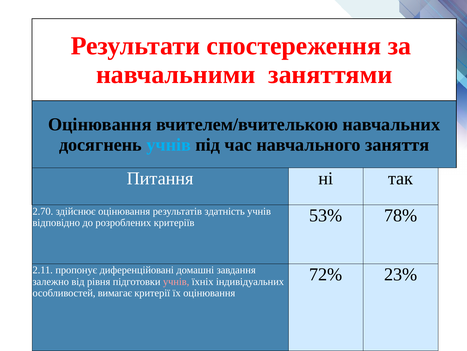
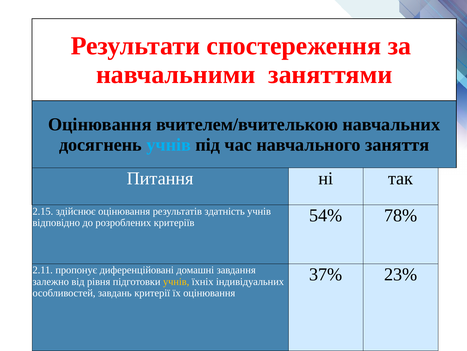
2.70: 2.70 -> 2.15 (43, 211)
53%: 53% -> 54% (326, 215)
72%: 72% -> 37% (326, 274)
учнів colour: pink -> yellow (176, 281)
вимагає: вимагає -> завдань (115, 293)
